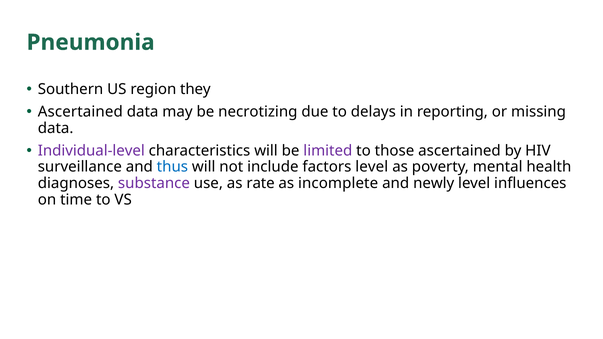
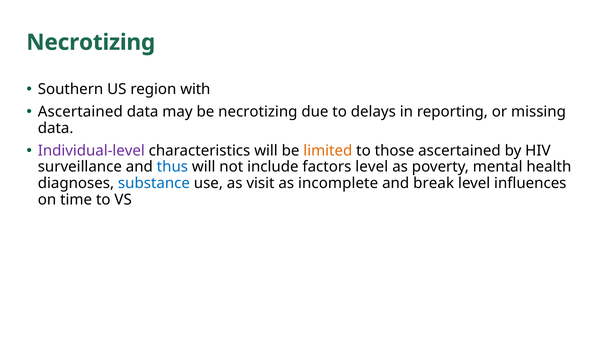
Pneumonia: Pneumonia -> Necrotizing (91, 42)
they: they -> with (195, 89)
limited colour: purple -> orange (328, 151)
substance colour: purple -> blue (154, 183)
rate: rate -> visit (260, 183)
newly: newly -> break (434, 183)
